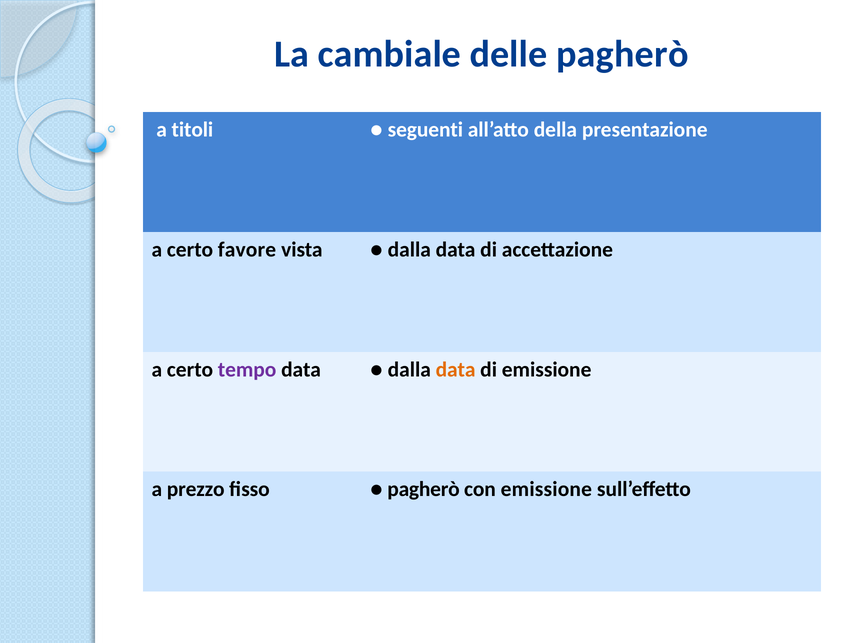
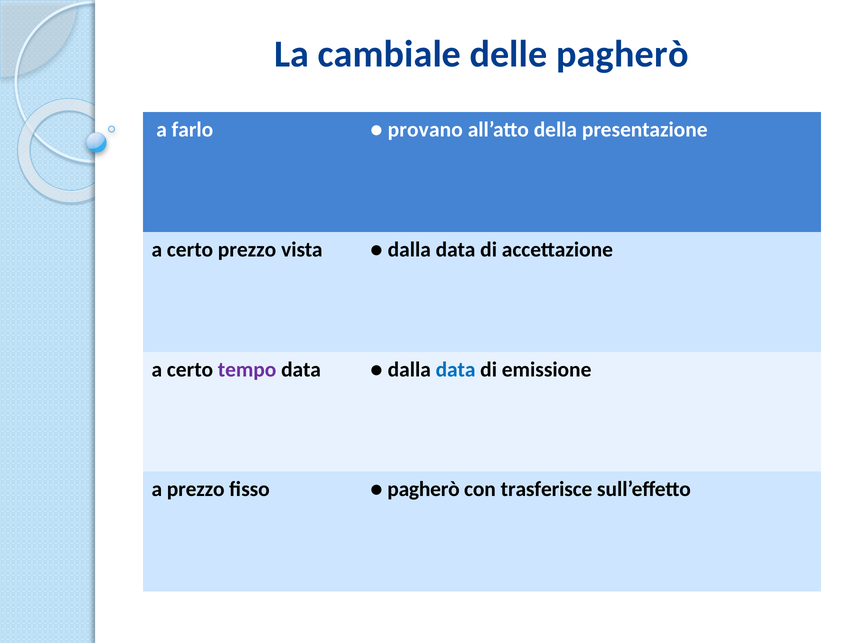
titoli: titoli -> farlo (192, 130)
seguenti: seguenti -> provano (425, 130)
certo favore: favore -> prezzo (247, 250)
data colour: orange -> blue (456, 370)
con emissione: emissione -> trasferisce (547, 490)
